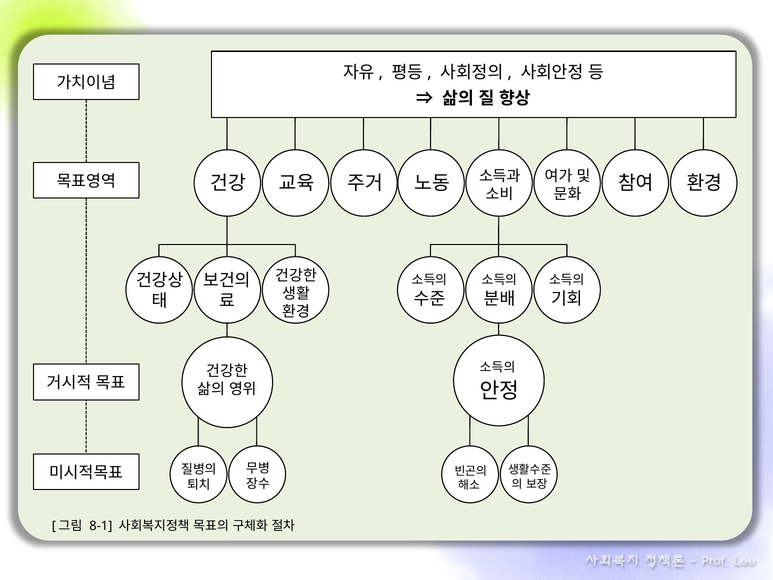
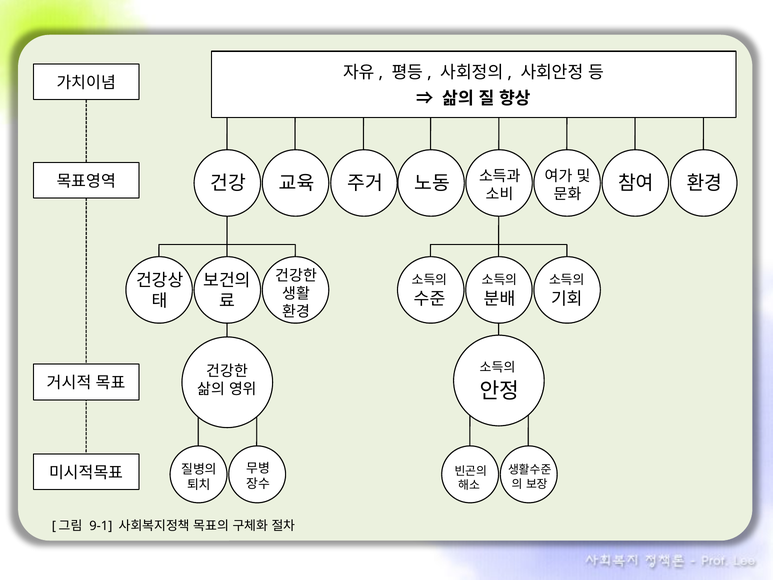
8-1: 8-1 -> 9-1 (101, 526)
